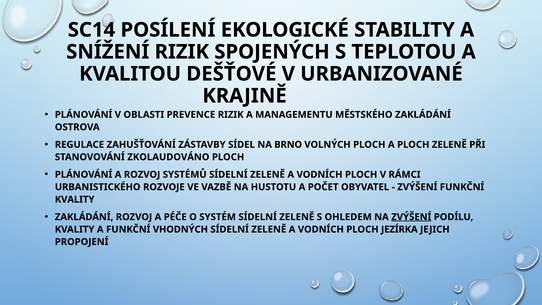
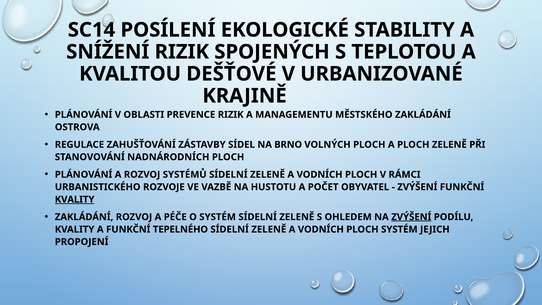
ZKOLAUDOVÁNO: ZKOLAUDOVÁNO -> NADNÁRODNÍCH (168, 157)
KVALITY underline: none -> present (75, 199)
VHODNÝCH: VHODNÝCH -> TEPELNÉHO (180, 229)
PLOCH JEZÍRKA: JEZÍRKA -> SYSTÉM (399, 229)
